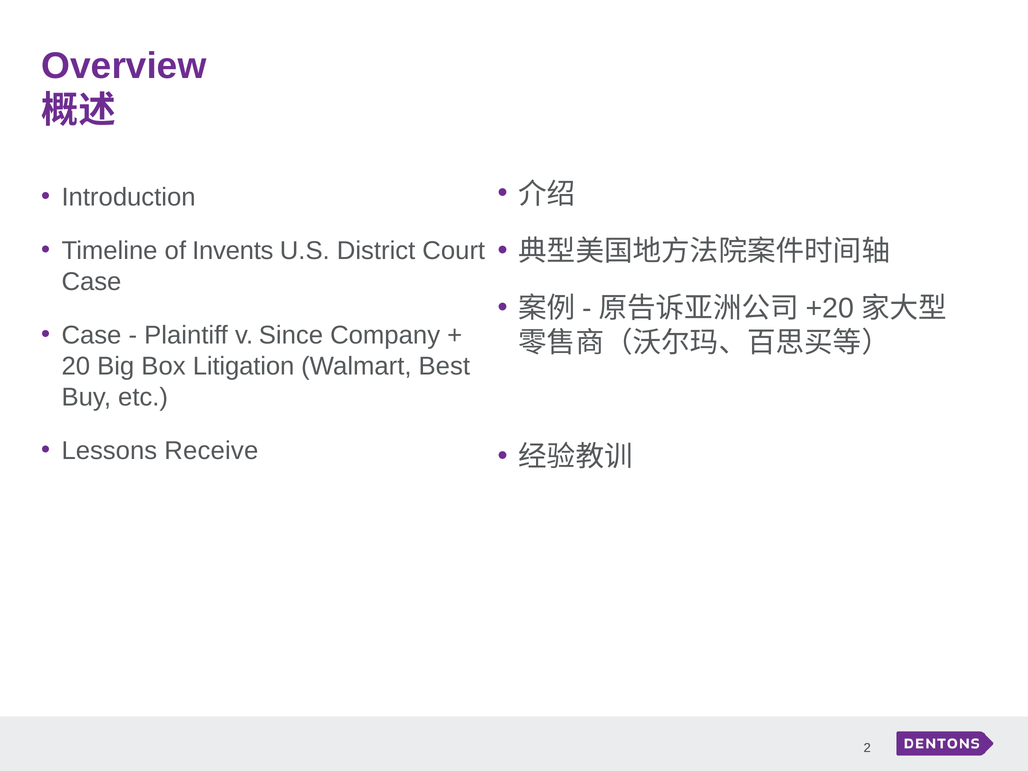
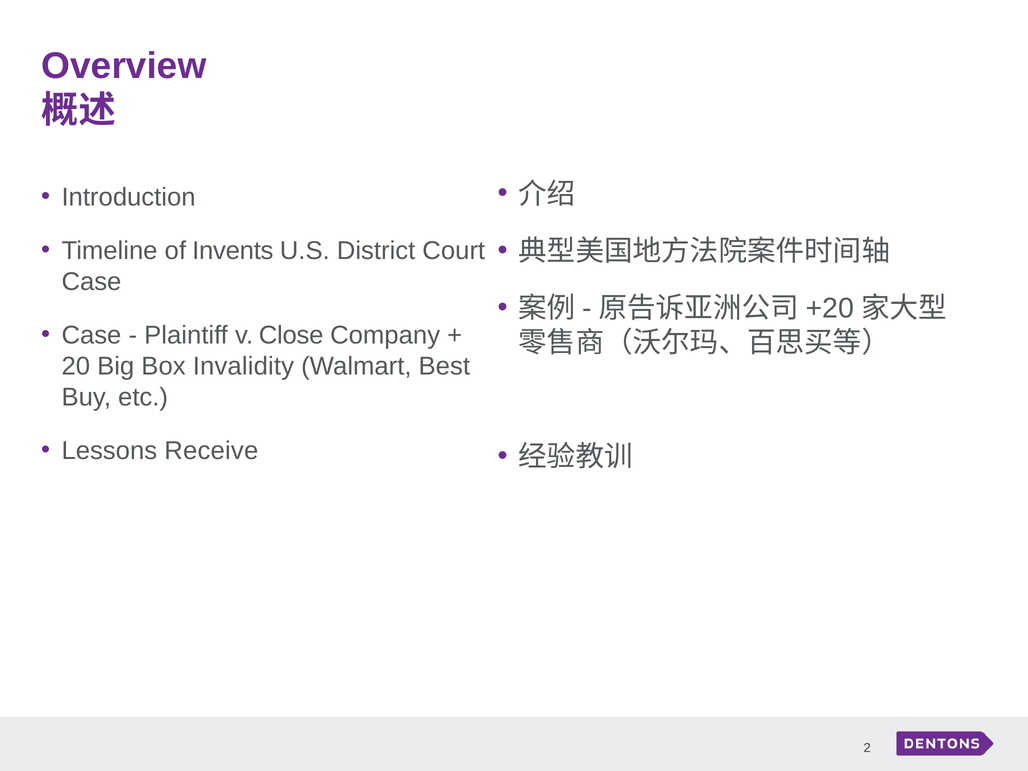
Since: Since -> Close (291, 335)
Litigation: Litigation -> Invalidity (243, 366)
